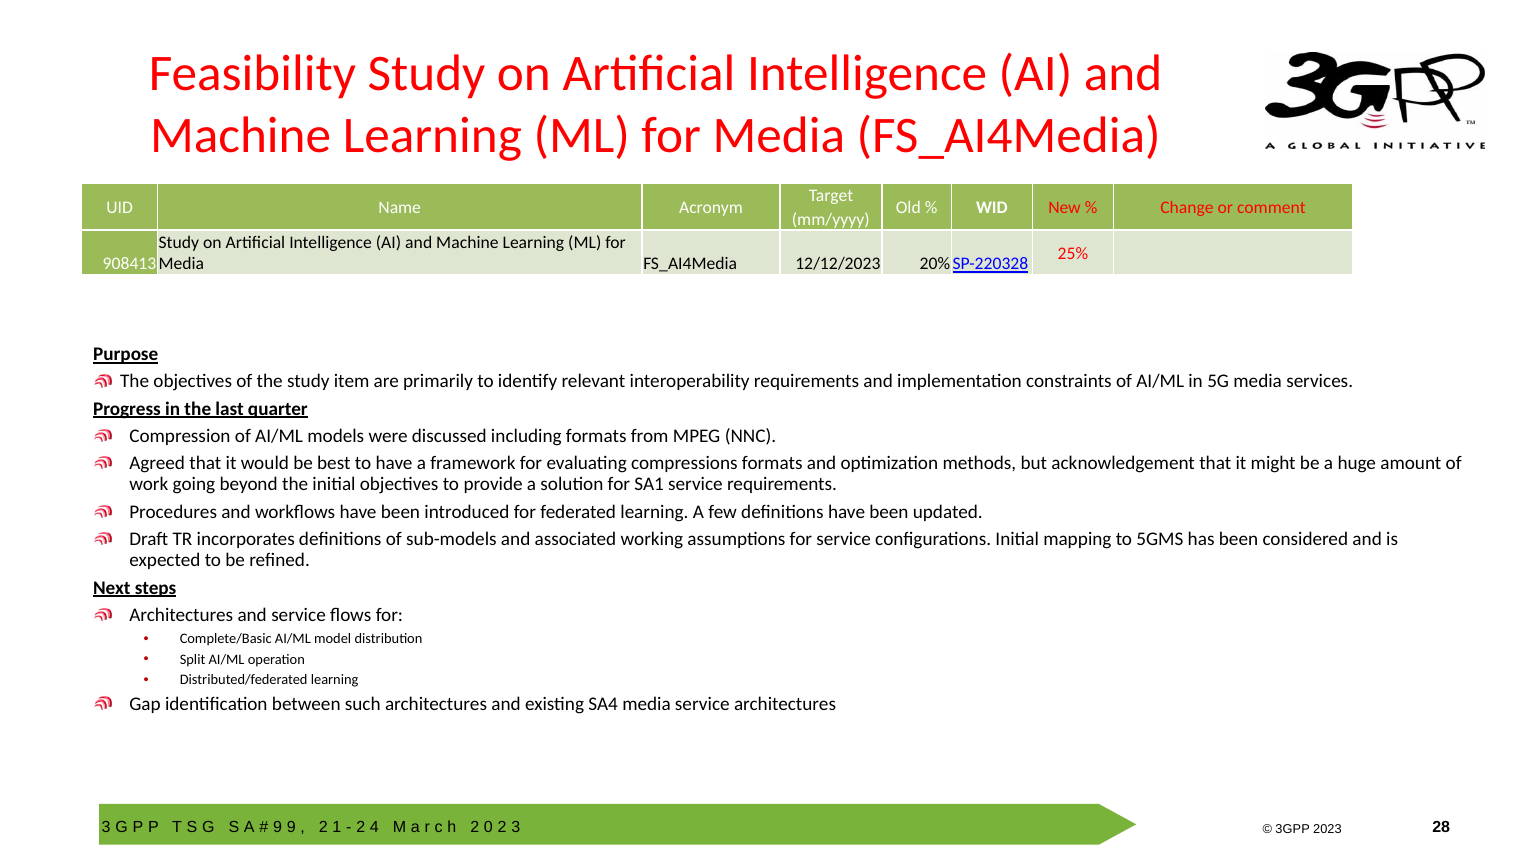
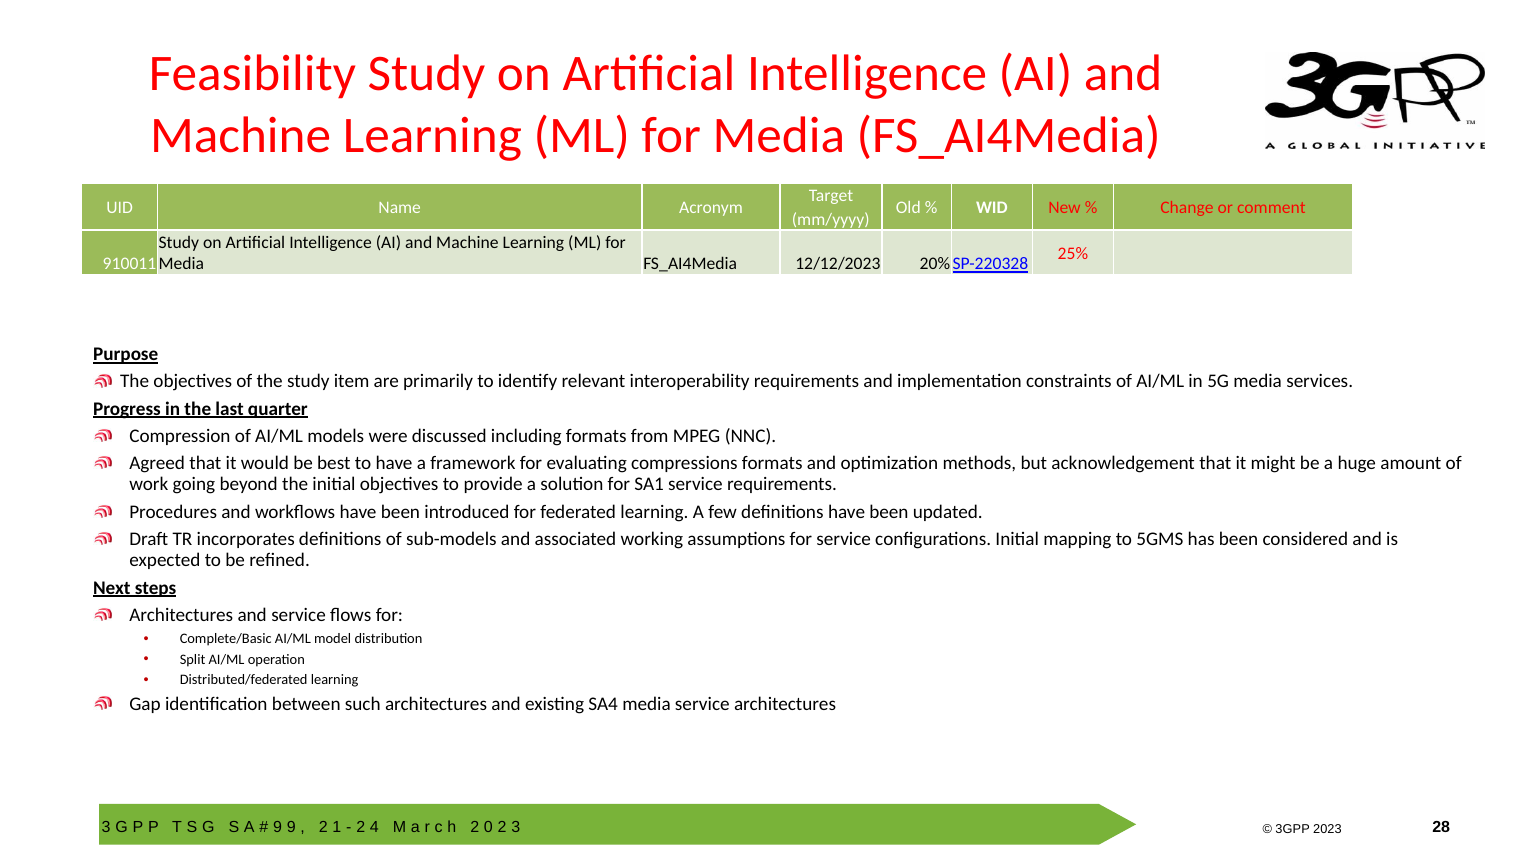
908413: 908413 -> 910011 (130, 264)
